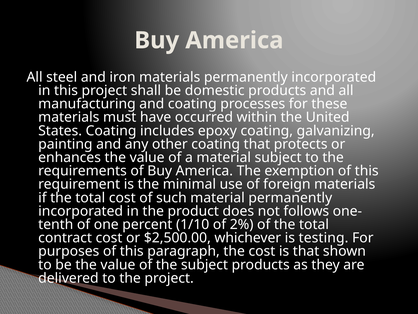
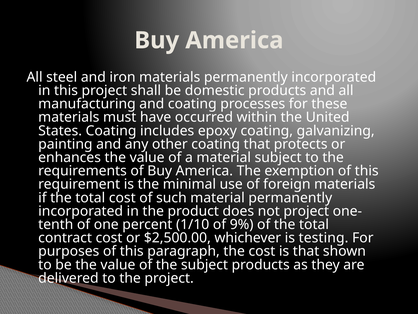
not follows: follows -> project (306, 211)
2%: 2% -> 9% (242, 224)
